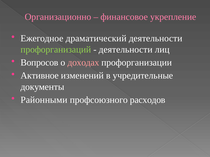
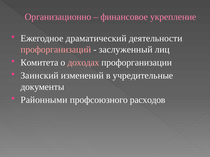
профорганизаций colour: light green -> pink (56, 50)
деятельности: деятельности -> заслуженный (126, 50)
Вопросов: Вопросов -> Комитета (39, 63)
Активное: Активное -> Заинский (40, 76)
